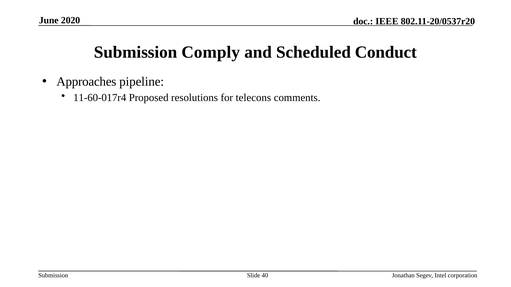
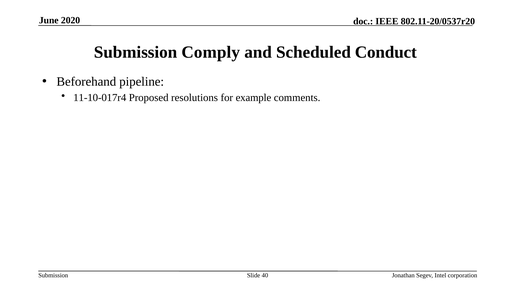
Approaches: Approaches -> Beforehand (86, 82)
11-60-017r4: 11-60-017r4 -> 11-10-017r4 (100, 98)
telecons: telecons -> example (253, 98)
